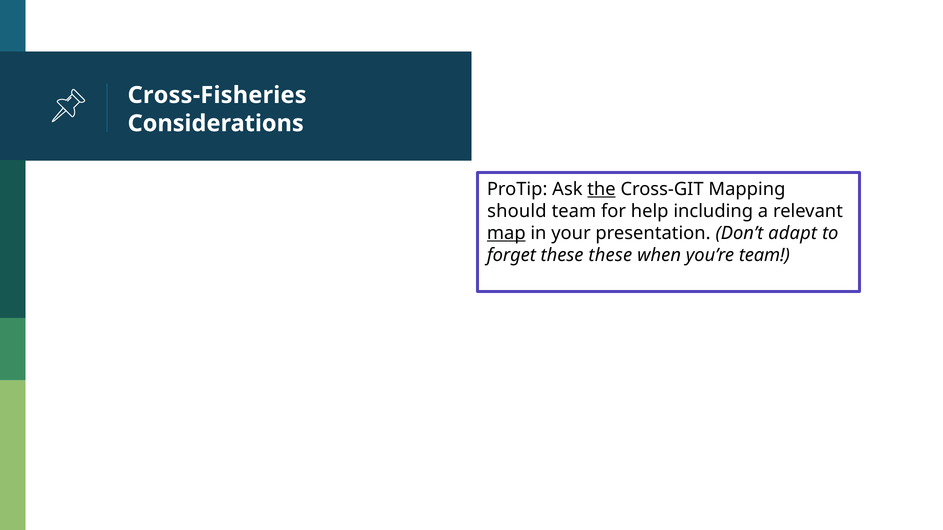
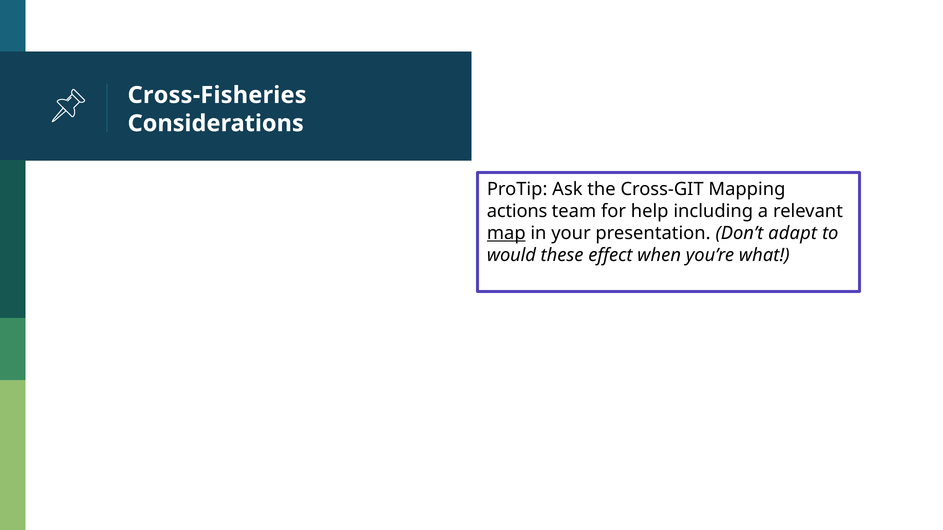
the underline: present -> none (601, 189)
should: should -> actions (517, 211)
forget: forget -> would (511, 255)
these these: these -> effect (610, 255)
you’re team: team -> what (764, 255)
